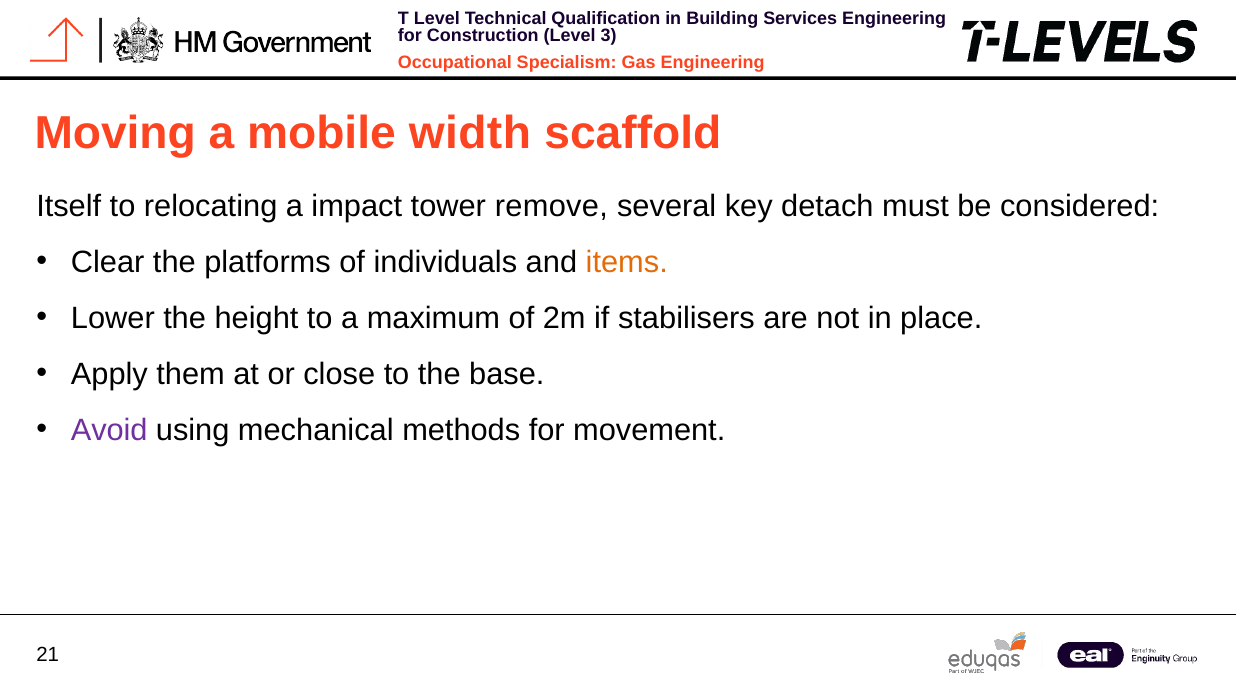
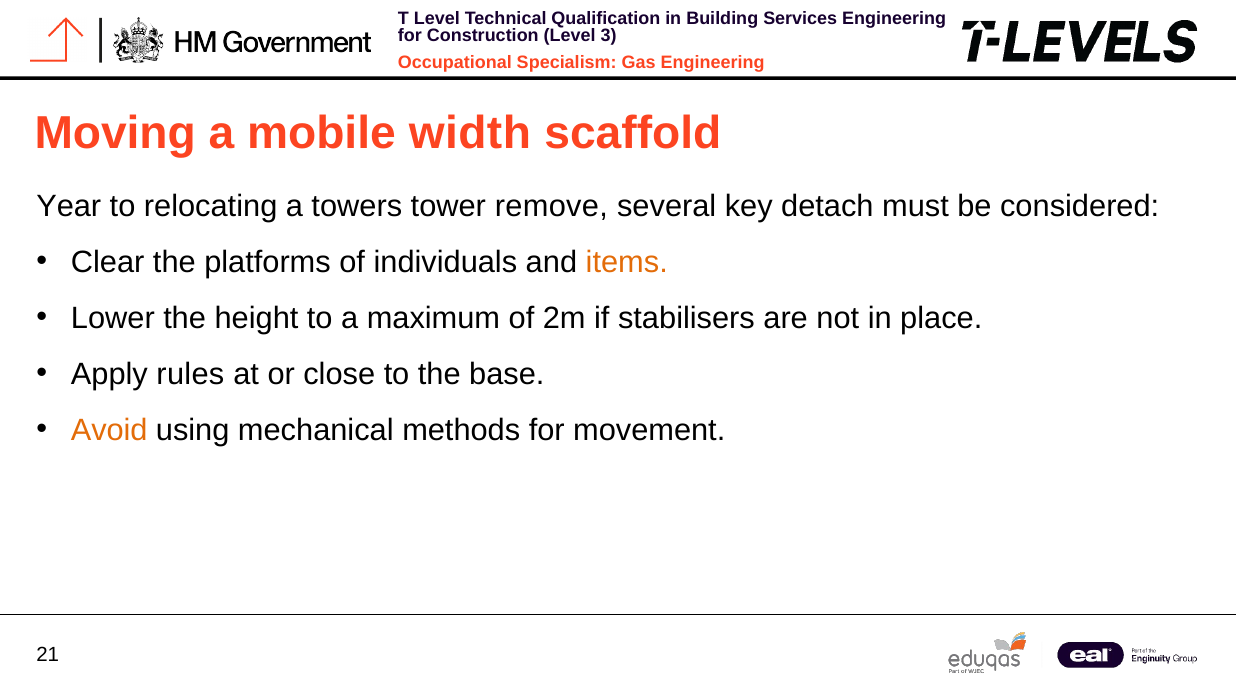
Itself: Itself -> Year (69, 206)
impact: impact -> towers (357, 206)
them: them -> rules (190, 374)
Avoid colour: purple -> orange (109, 430)
